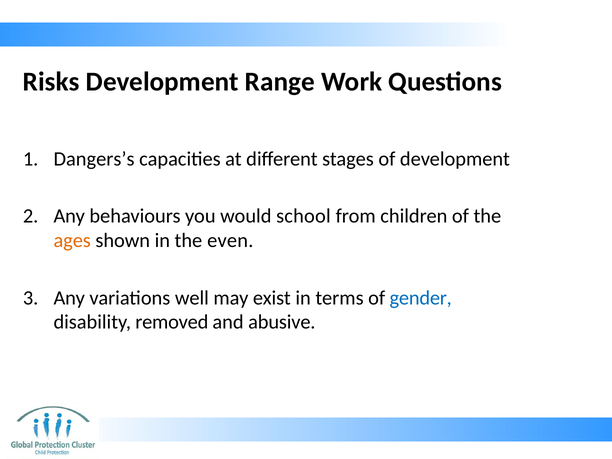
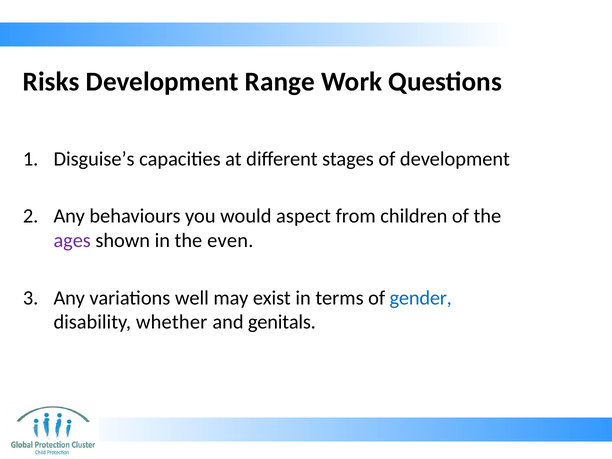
Dangers’s: Dangers’s -> Disguise’s (94, 159)
school: school -> aspect (303, 216)
ages colour: orange -> purple (72, 241)
removed: removed -> whether (172, 322)
abusive: abusive -> genitals (282, 322)
